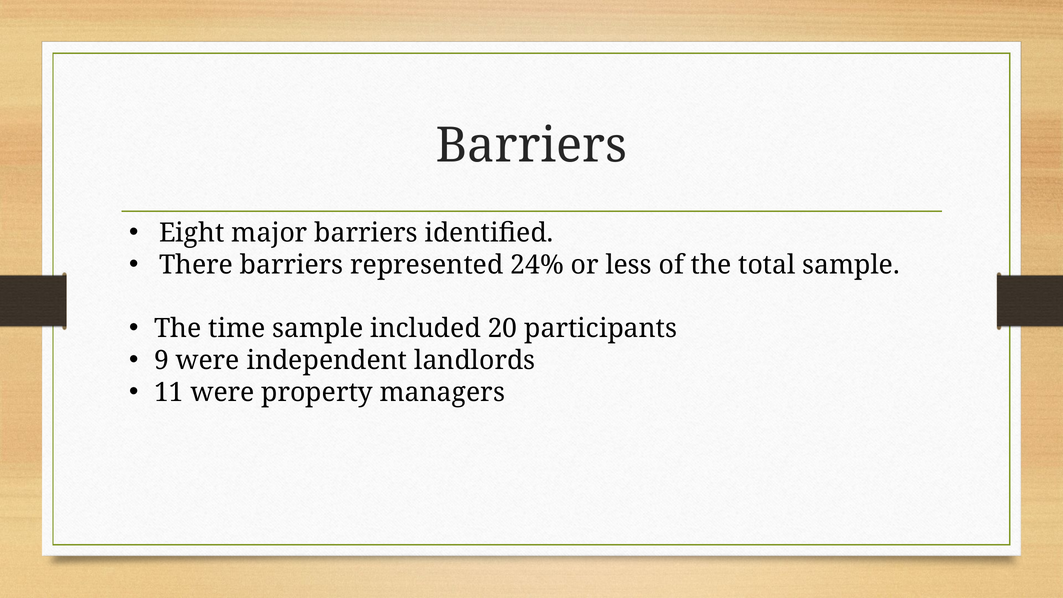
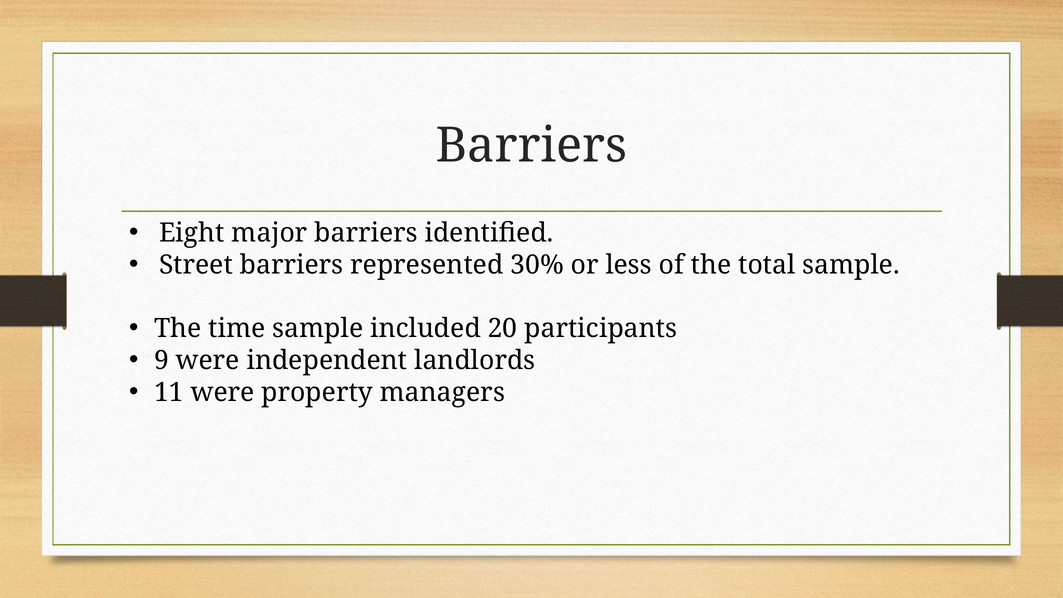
There: There -> Street (196, 265)
24%: 24% -> 30% (537, 265)
